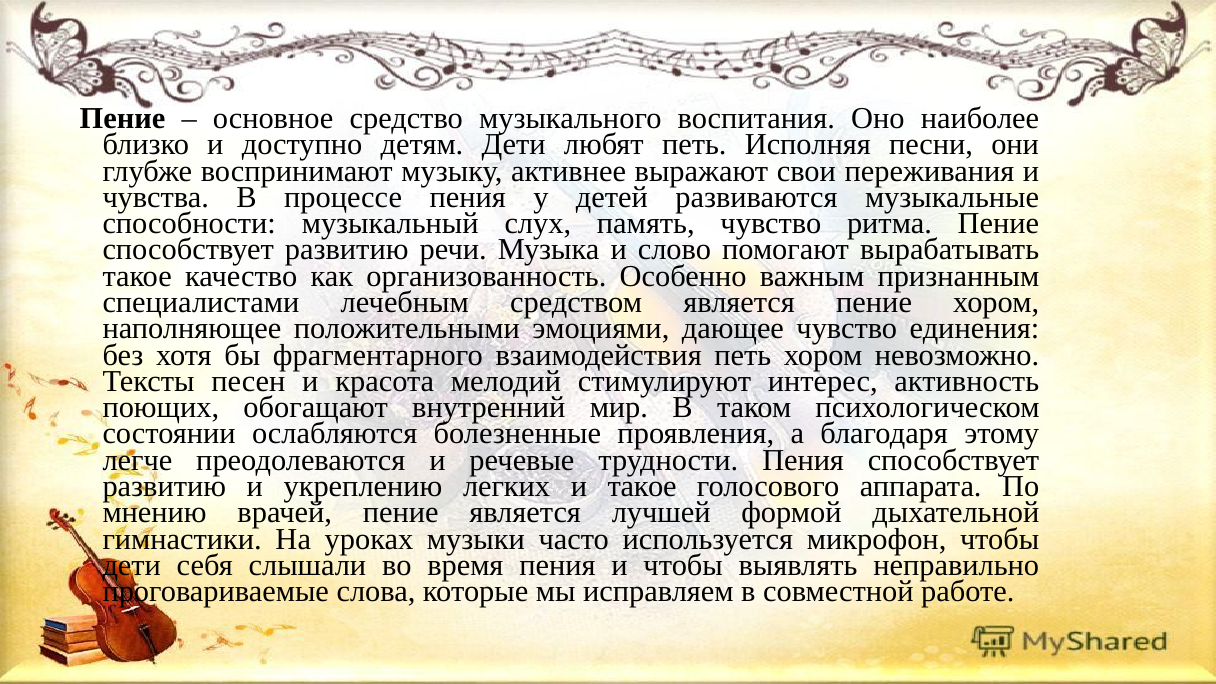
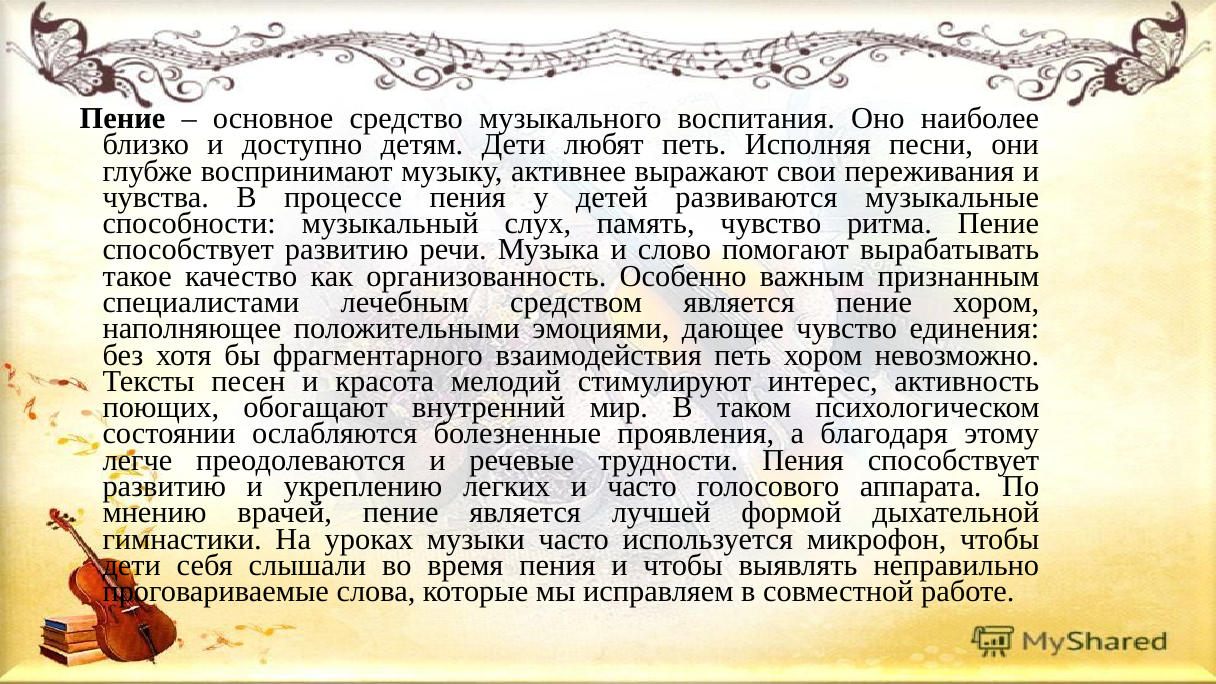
и такое: такое -> часто (642, 486)
